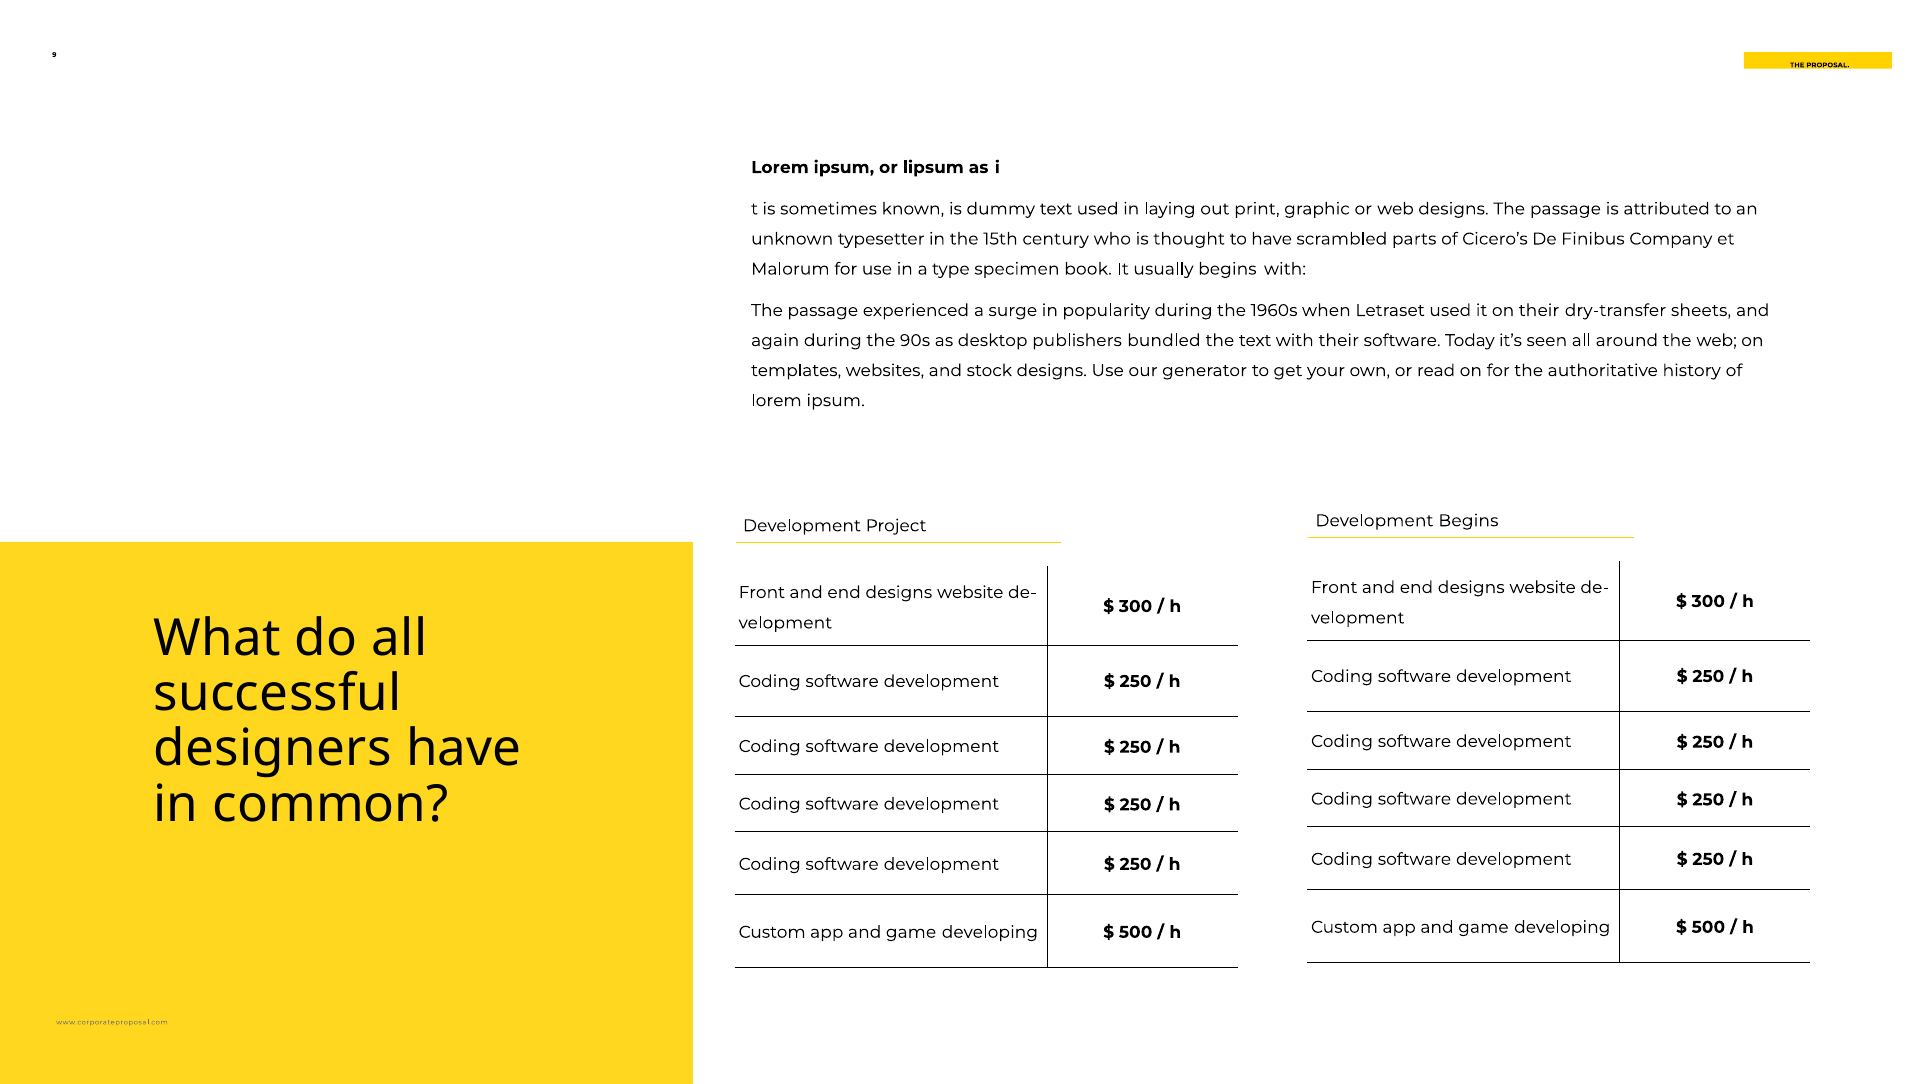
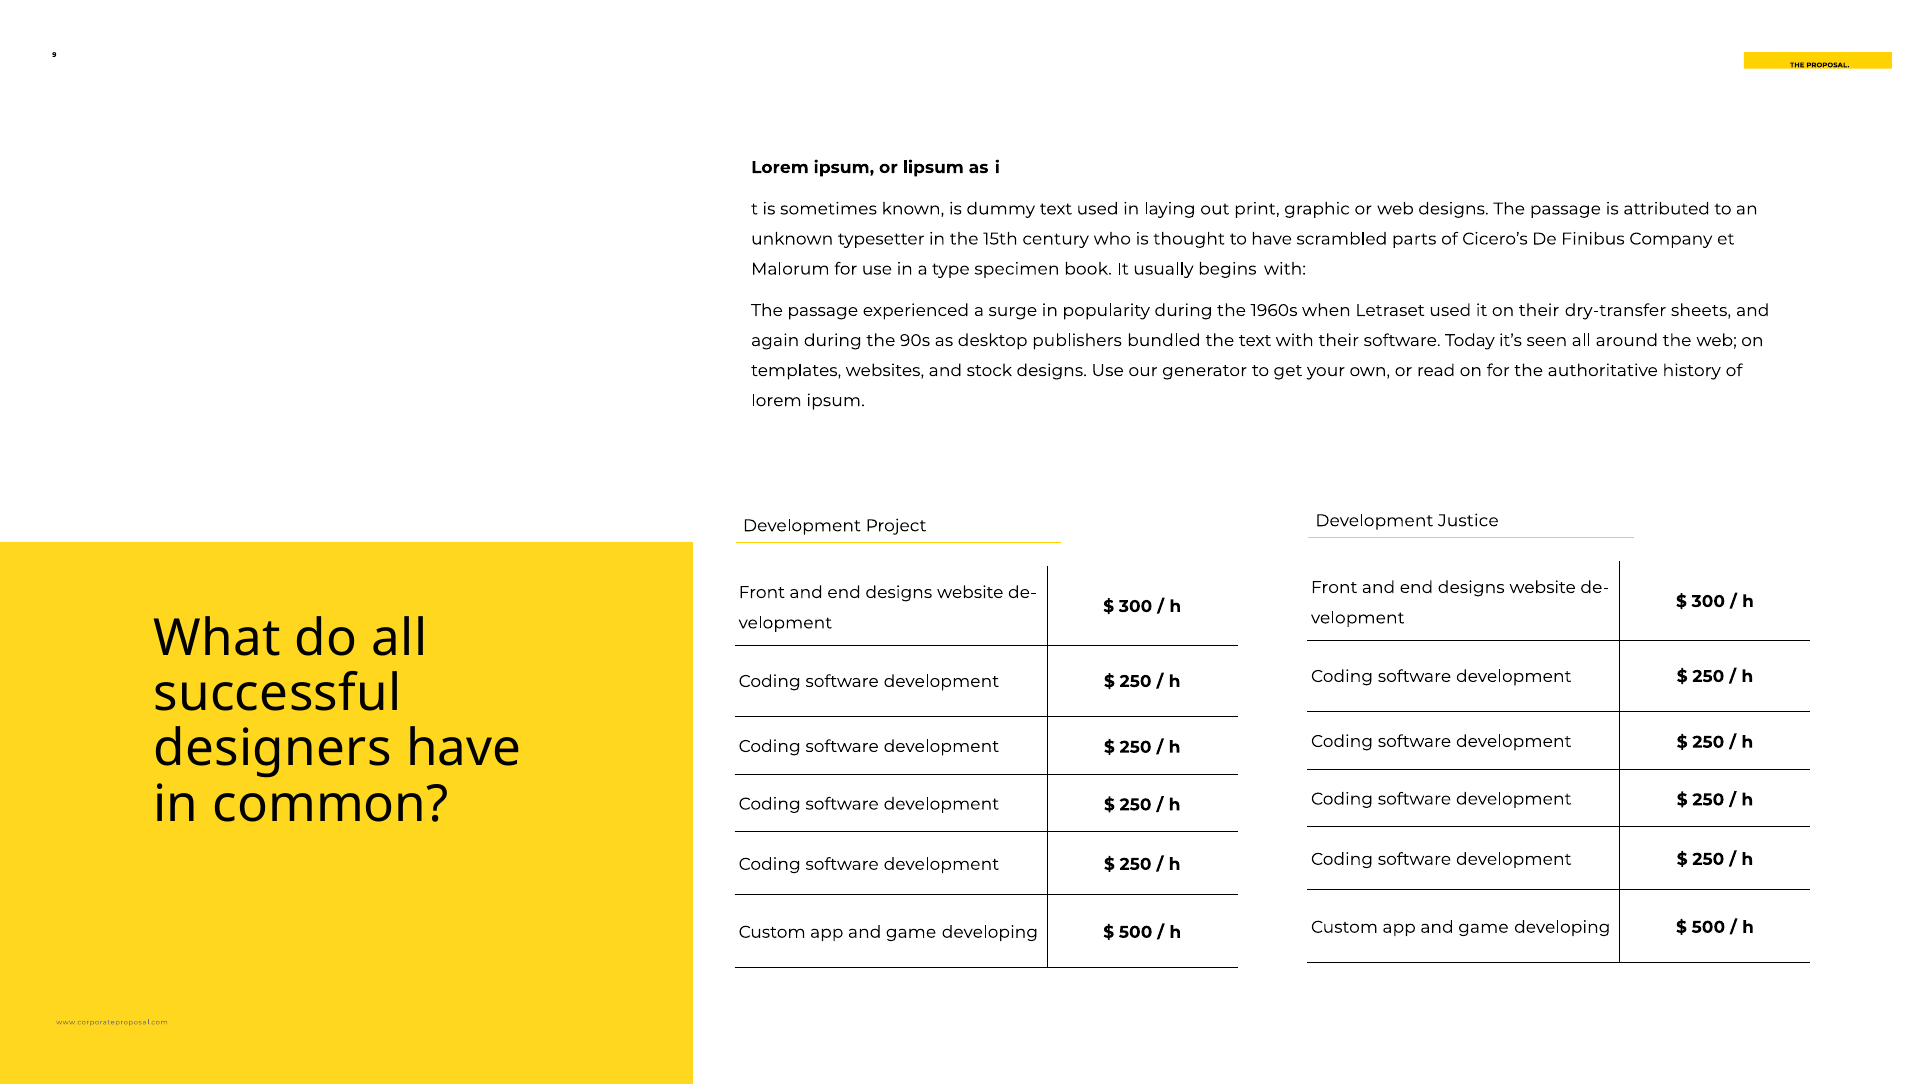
Development Begins: Begins -> Justice (1468, 521)
